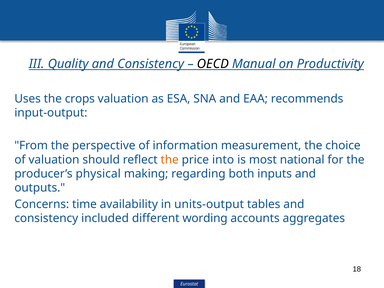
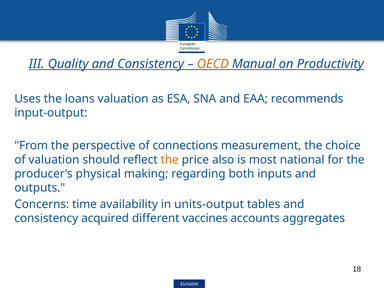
OECD colour: black -> orange (213, 64)
crops: crops -> loans (80, 99)
information: information -> connections (185, 146)
into: into -> also (223, 160)
included: included -> acquired (105, 218)
wording: wording -> vaccines (205, 218)
